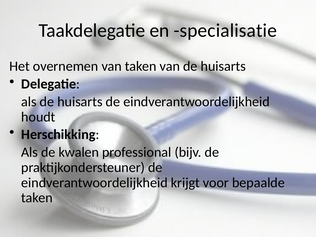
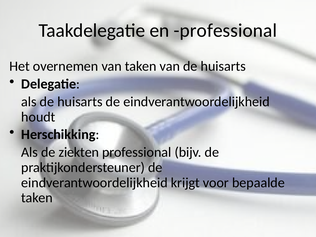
en specialisatie: specialisatie -> professional (225, 31)
kwalen: kwalen -> ziekten (79, 152)
